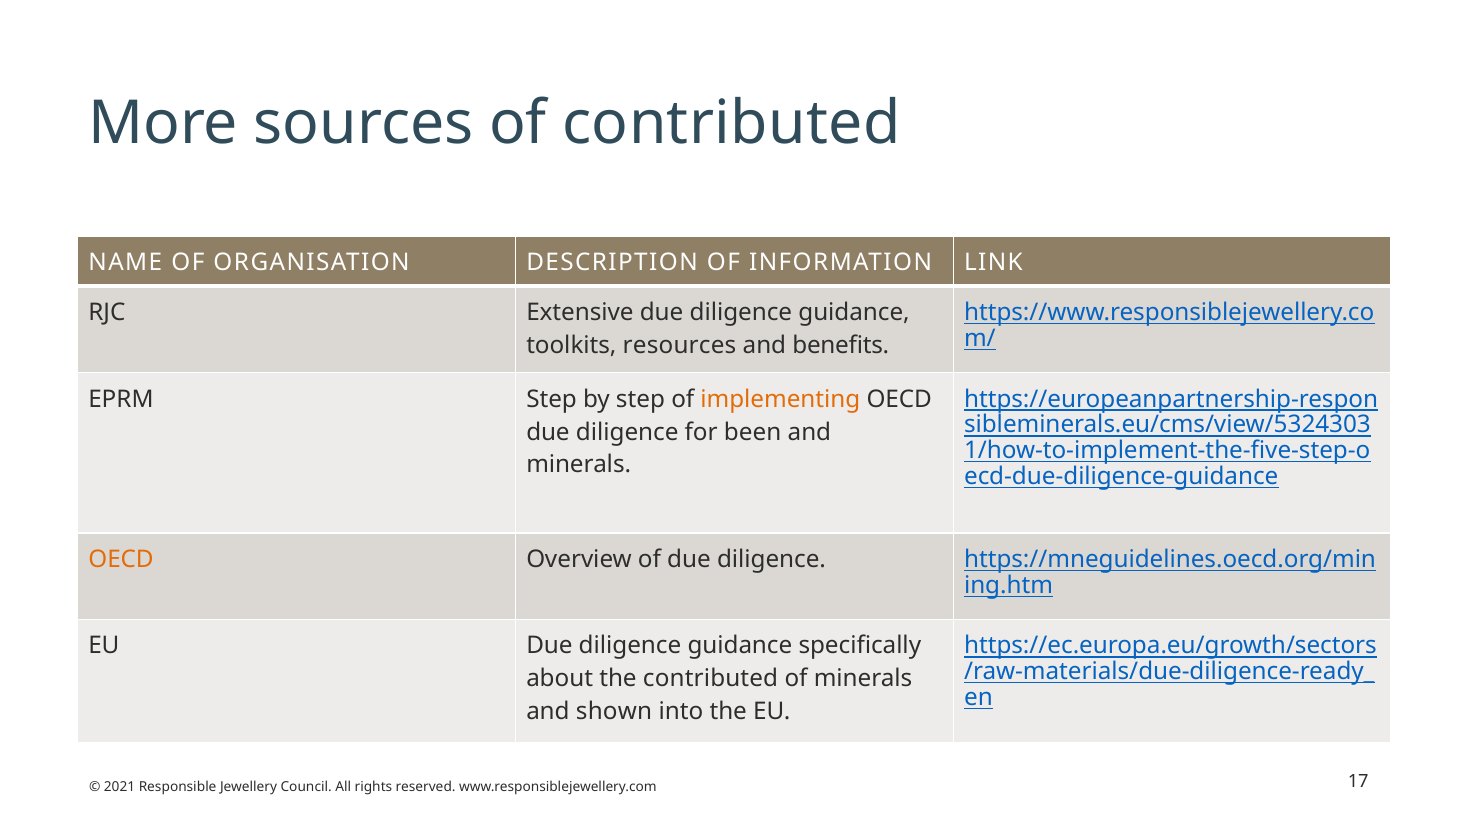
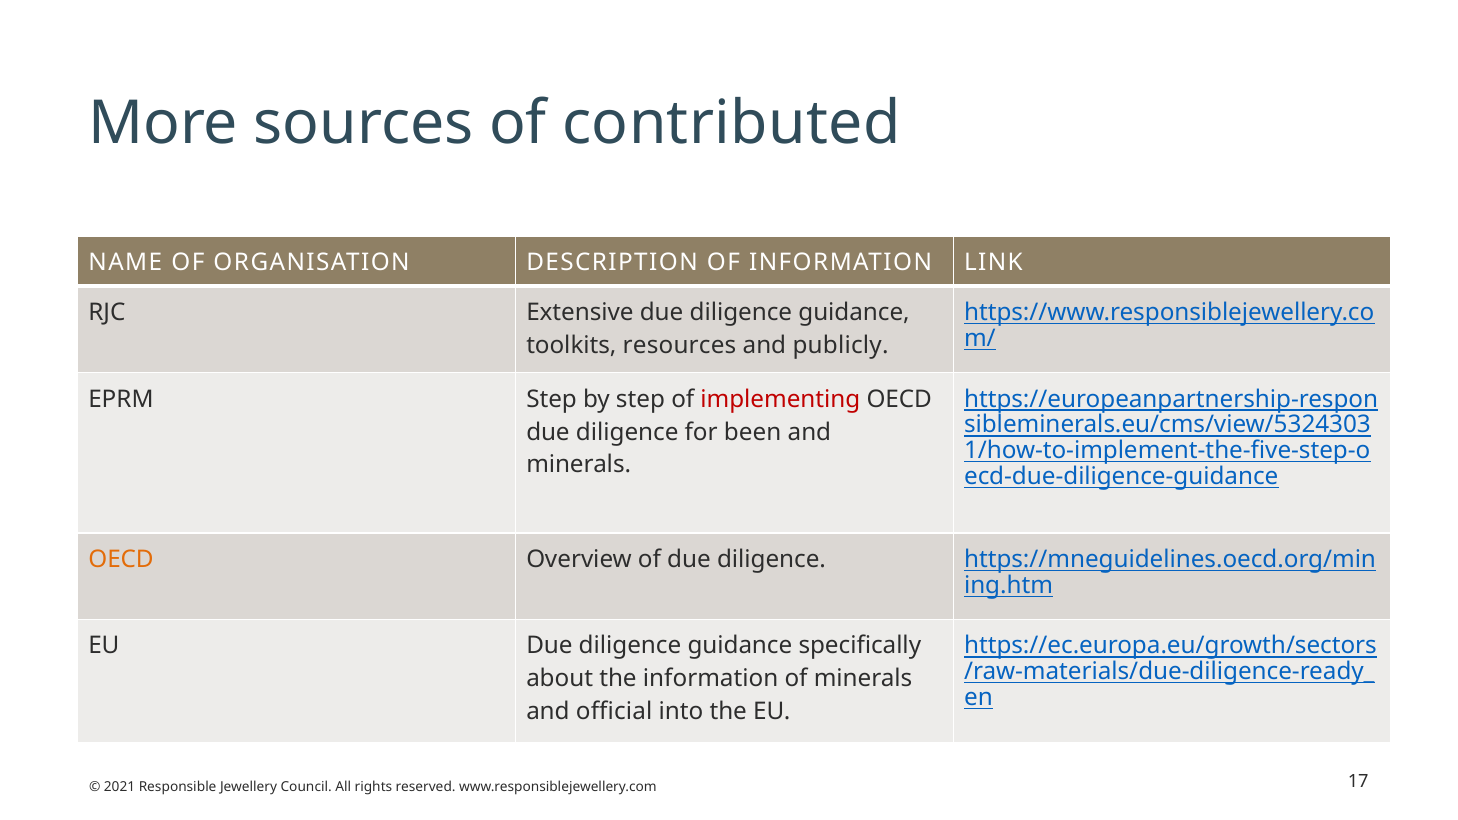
benefits: benefits -> publicly (841, 346)
implementing colour: orange -> red (780, 399)
the contributed: contributed -> information (711, 679)
shown: shown -> official (614, 712)
